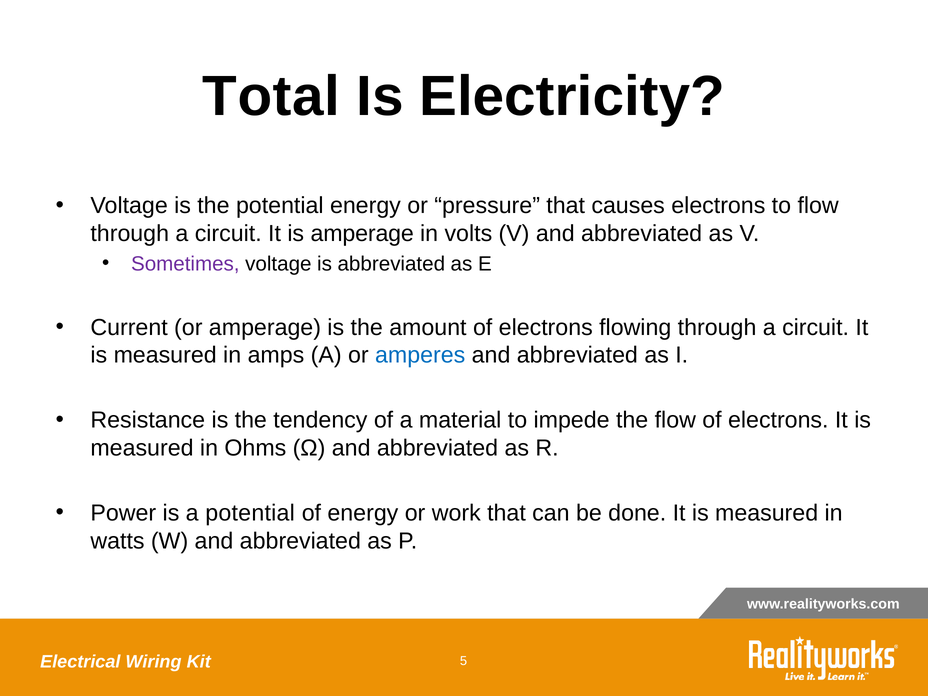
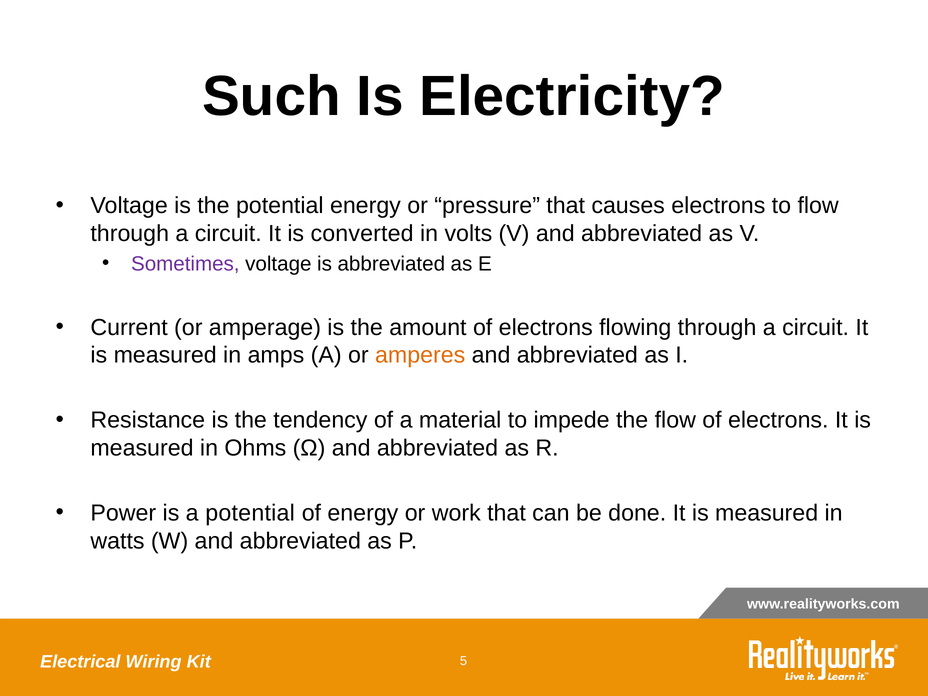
Total: Total -> Such (271, 97)
is amperage: amperage -> converted (362, 234)
amperes colour: blue -> orange (420, 355)
